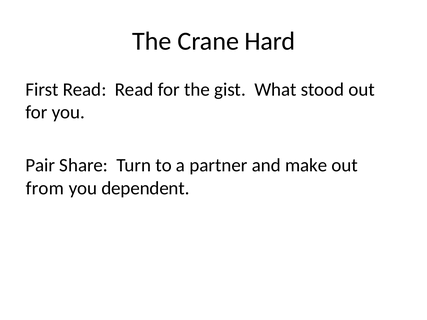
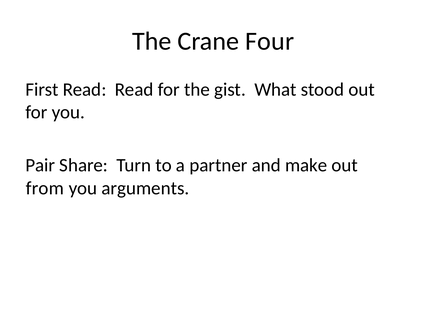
Hard: Hard -> Four (270, 41)
dependent: dependent -> arguments (145, 188)
